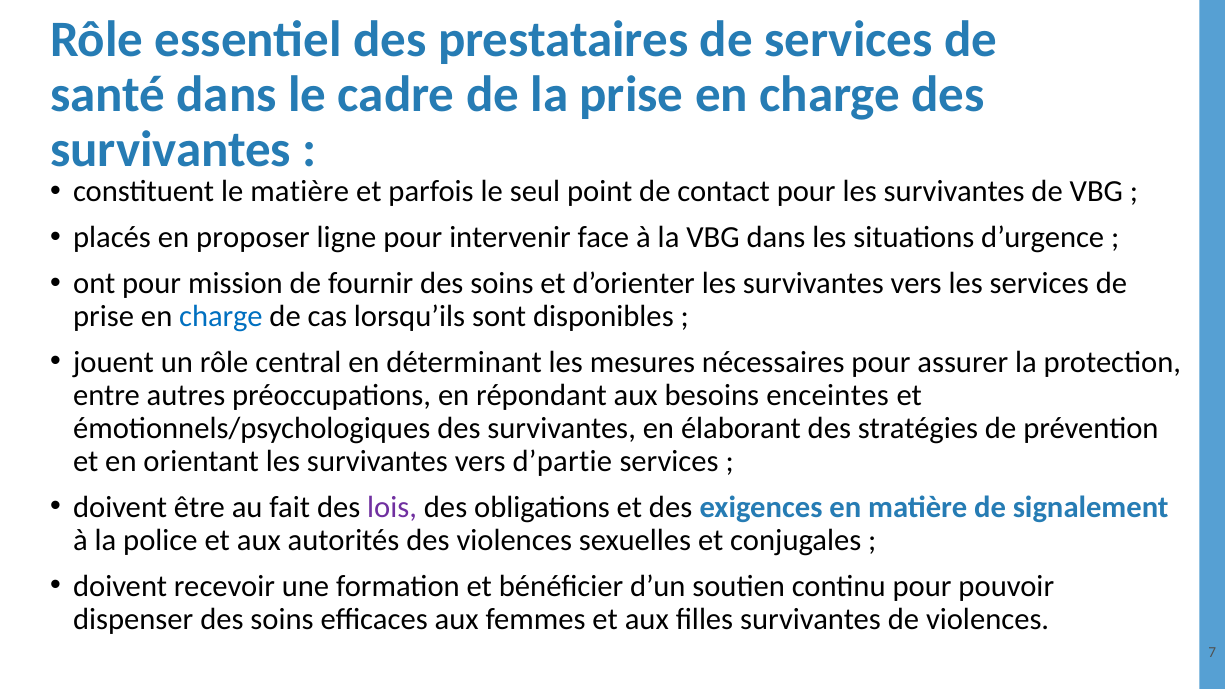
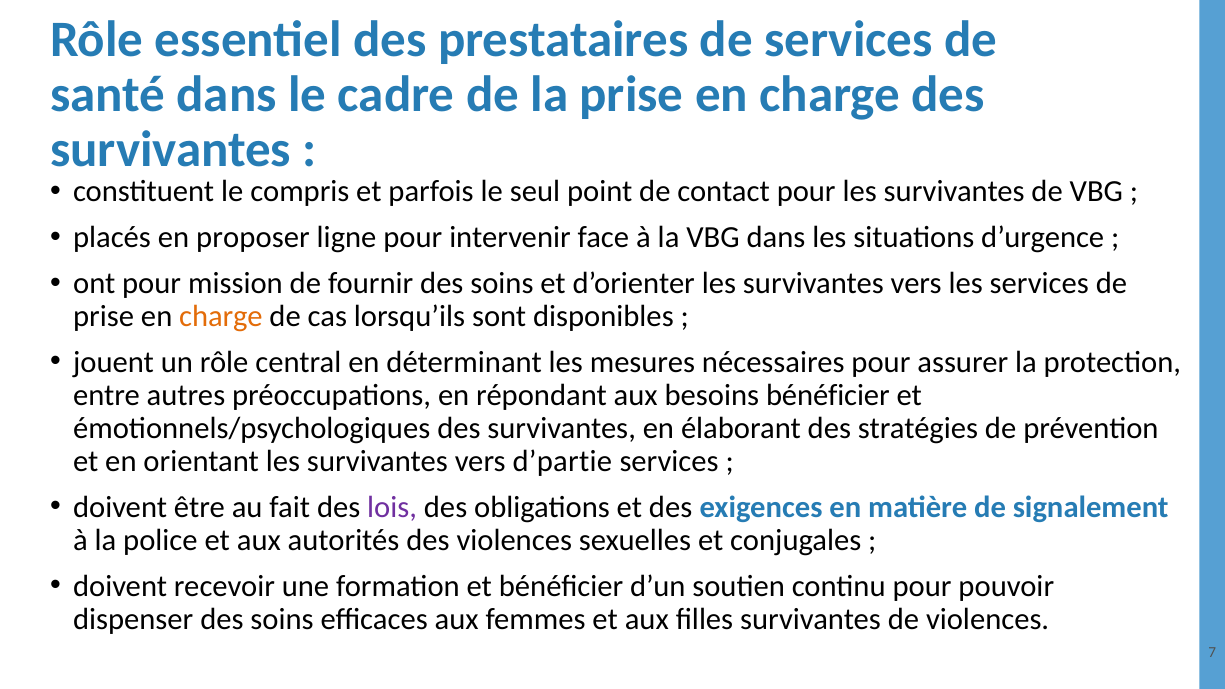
le matière: matière -> compris (300, 192)
charge colour: blue -> orange (221, 316)
besoins enceintes: enceintes -> bénéficier (828, 395)
